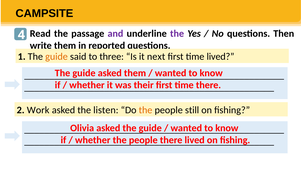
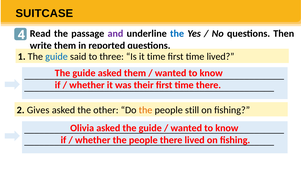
CAMPSITE: CAMPSITE -> SUITCASE (44, 13)
the colour: purple -> blue (177, 34)
guide colour: orange -> blue (56, 57)
it next: next -> time (156, 57)
Work: Work -> Gives (38, 110)
listen: listen -> other (106, 110)
